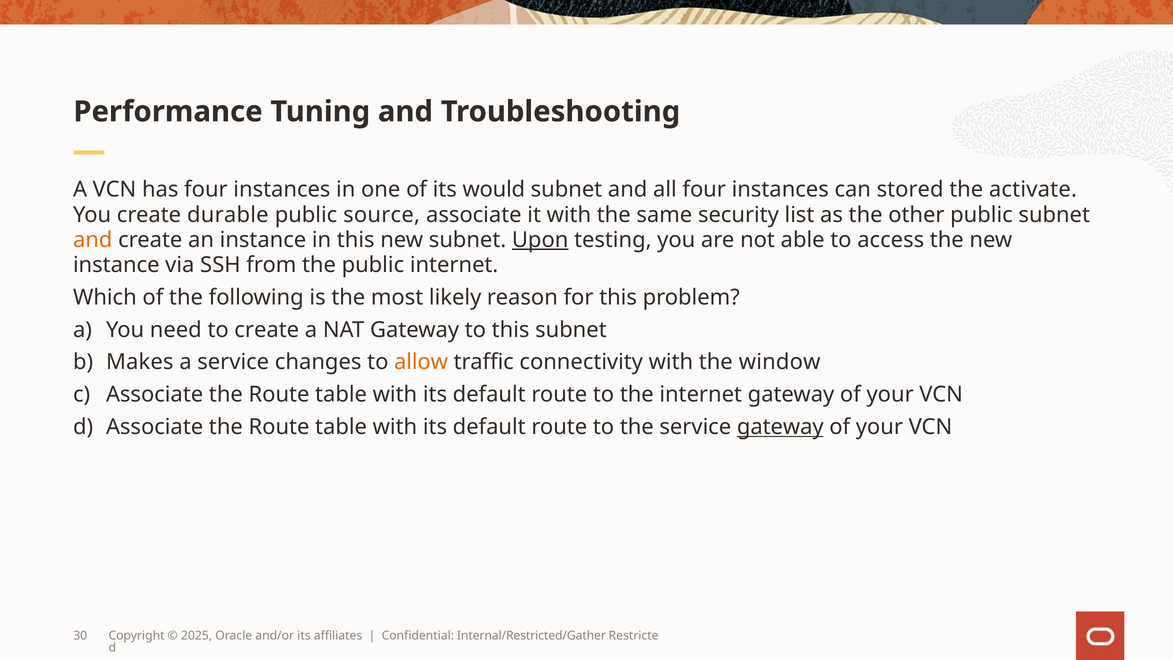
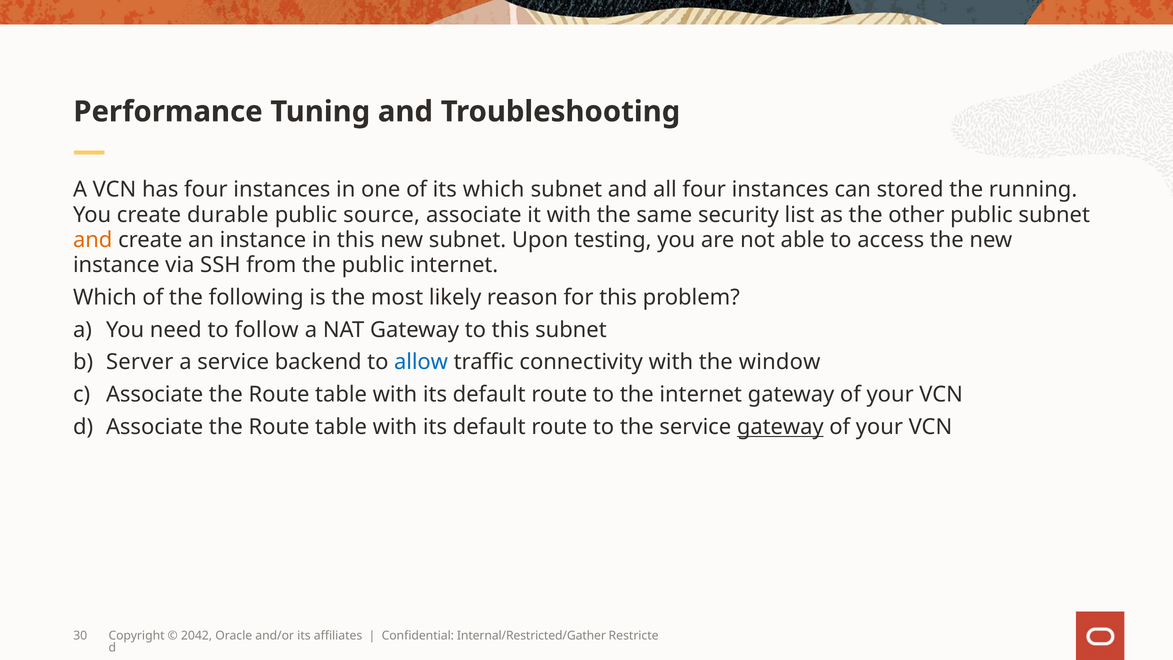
its would: would -> which (494, 190)
activate: activate -> running (1033, 190)
Upon underline: present -> none (540, 240)
to create: create -> follow (267, 330)
Makes: Makes -> Server (140, 362)
changes: changes -> backend (318, 362)
allow colour: orange -> blue (421, 362)
2025: 2025 -> 2042 (197, 635)
